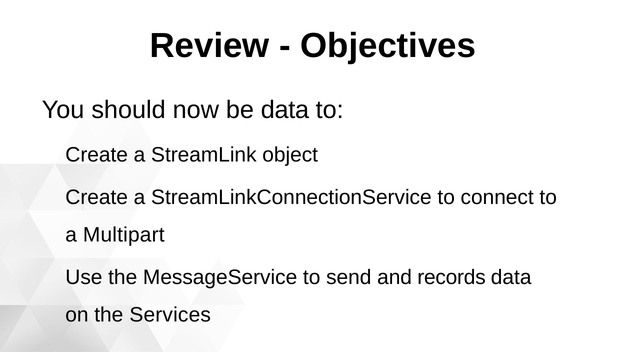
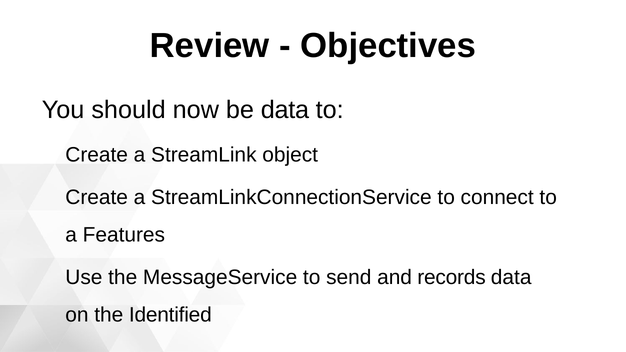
Multipart: Multipart -> Features (124, 235)
Services: Services -> Identified (170, 315)
